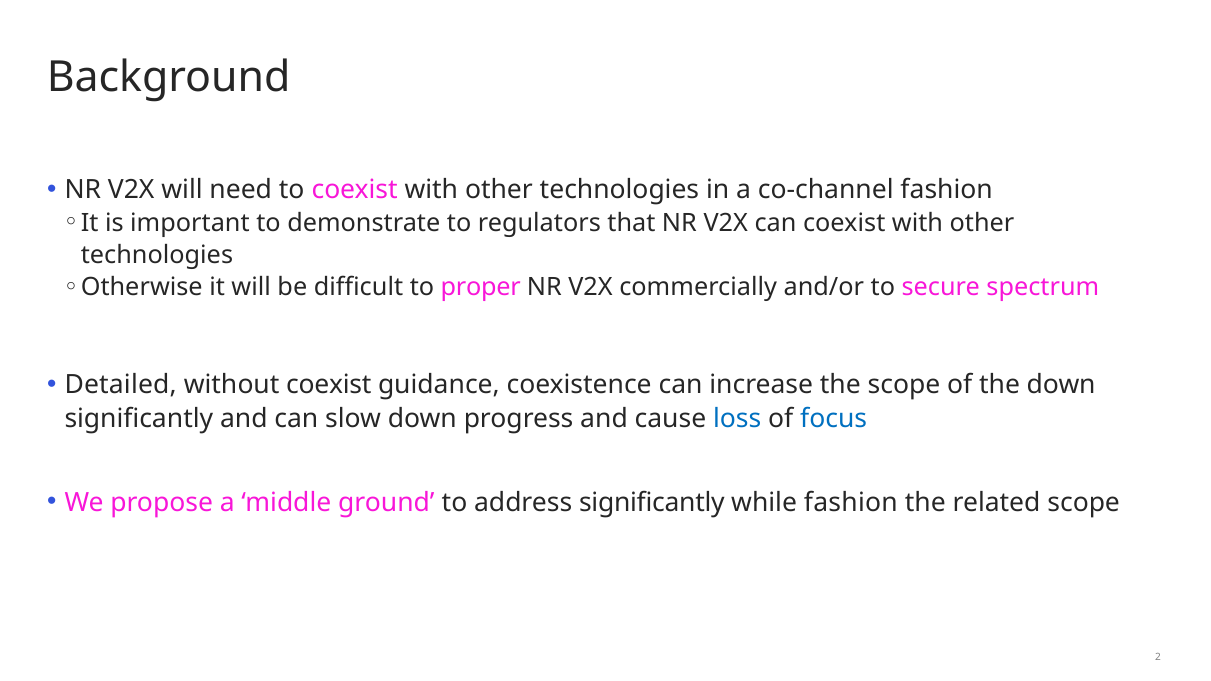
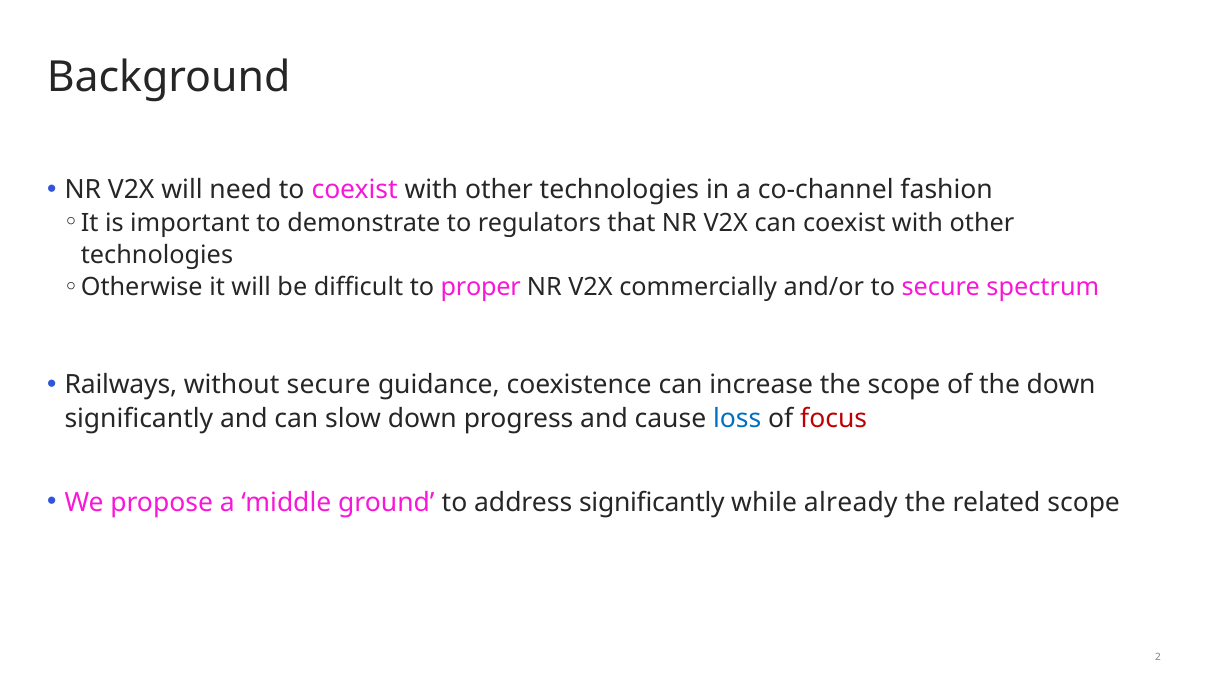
Detailed: Detailed -> Railways (121, 385)
without coexist: coexist -> secure (329, 385)
focus colour: blue -> red (834, 419)
while fashion: fashion -> already (851, 502)
